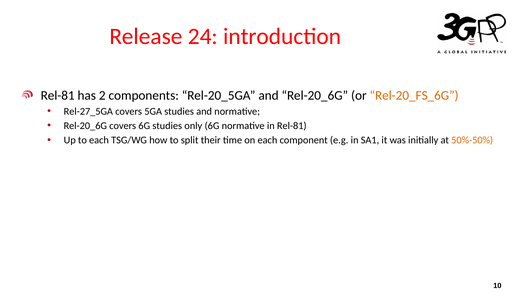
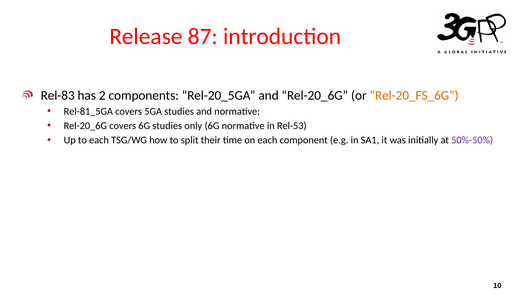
24: 24 -> 87 (203, 36)
Rel-81: Rel-81 -> Rel-83 (58, 95)
Rel-27_5GA: Rel-27_5GA -> Rel-81_5GA (88, 111)
in Rel-81: Rel-81 -> Rel-53 (292, 126)
50%-50% colour: orange -> purple (472, 140)
